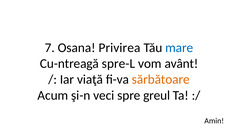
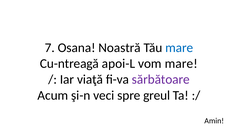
Privirea: Privirea -> Noastră (120, 48)
spre-L: spre-L -> apoi-L (118, 64)
vom avânt: avânt -> mare (181, 64)
sărbătoare colour: orange -> purple (161, 79)
